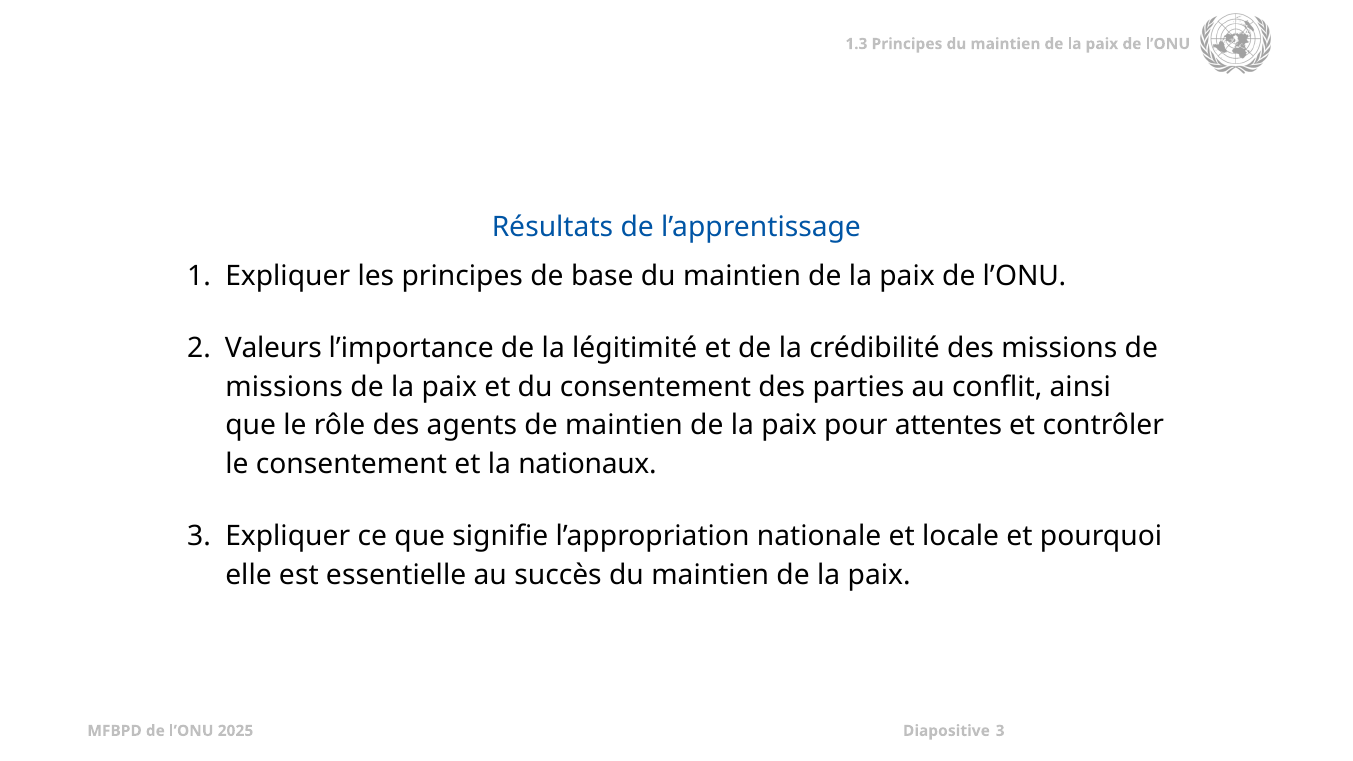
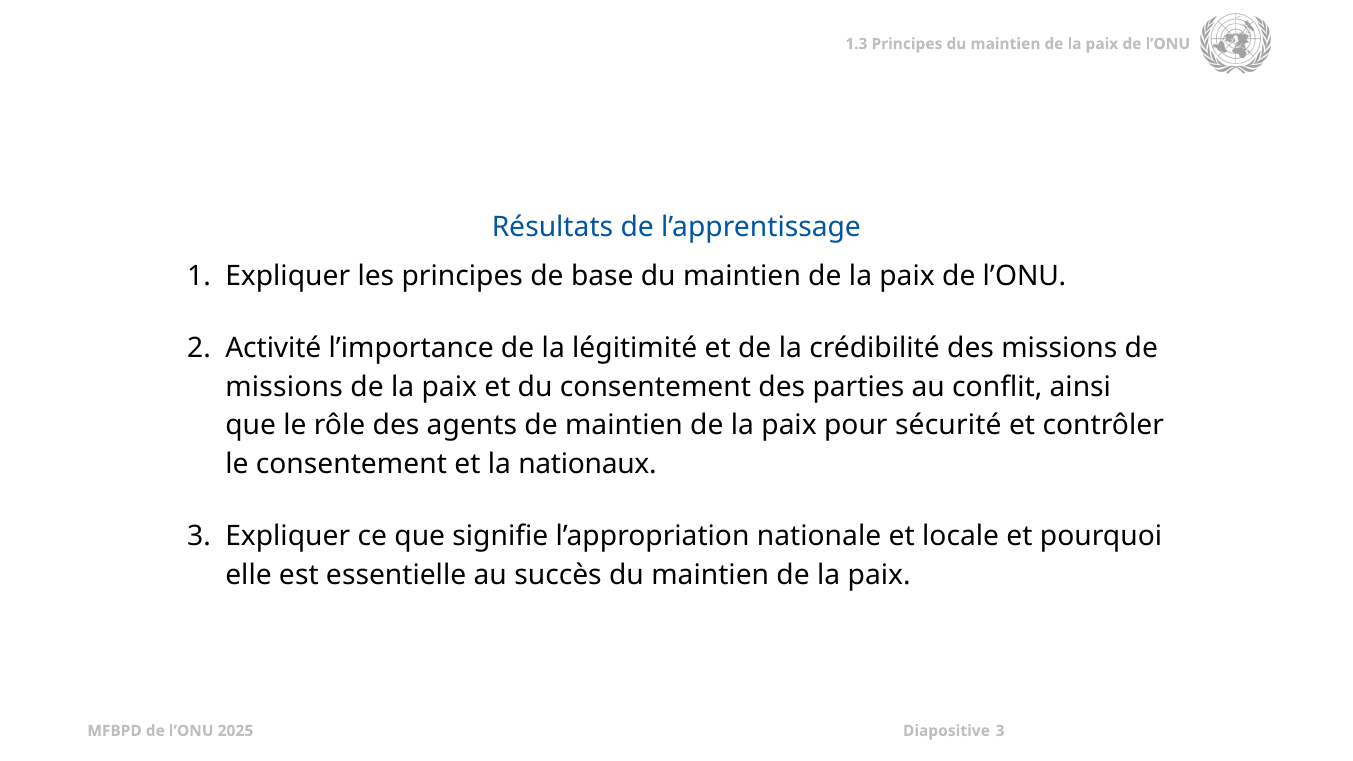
Valeurs: Valeurs -> Activité (273, 348)
attentes: attentes -> sécurité (948, 426)
